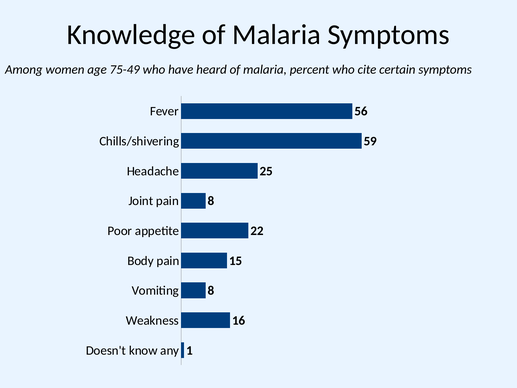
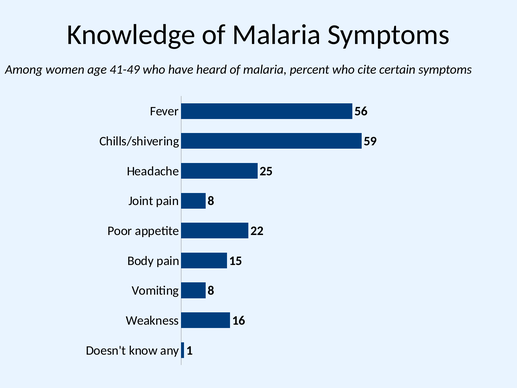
75-49: 75-49 -> 41-49 (125, 70)
